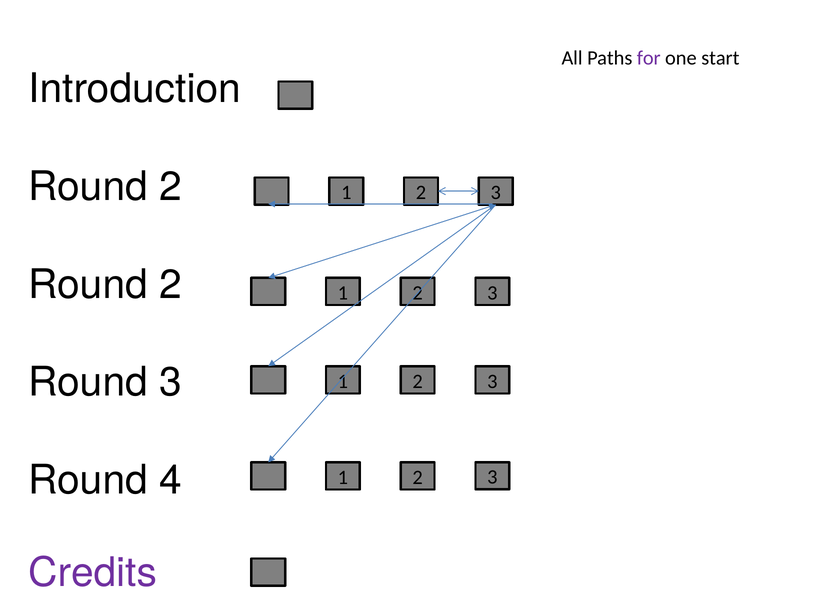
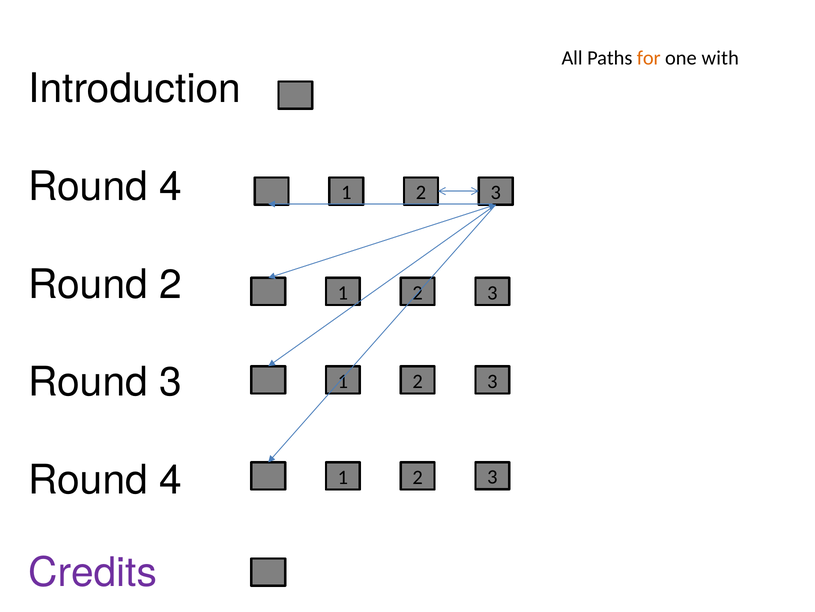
for colour: purple -> orange (649, 58)
start: start -> with (720, 58)
2: 2 -> 4 (171, 186)
